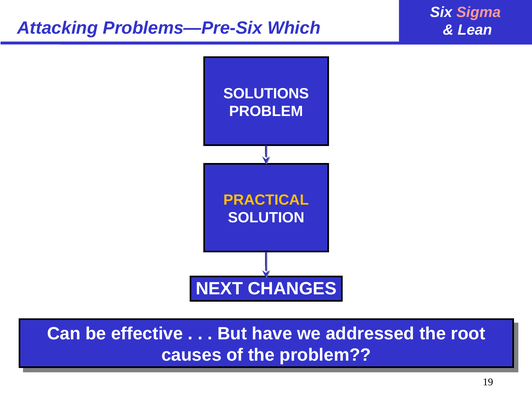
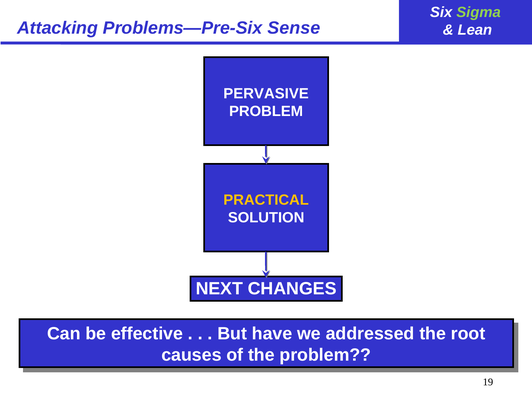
Sigma colour: pink -> light green (479, 12)
Which: Which -> Sense (294, 28)
SOLUTIONS: SOLUTIONS -> PERVASIVE (266, 93)
